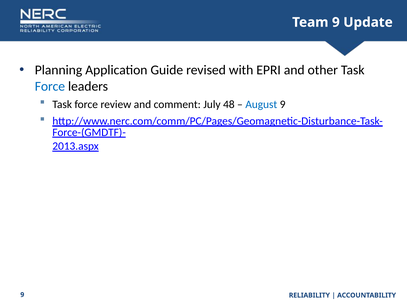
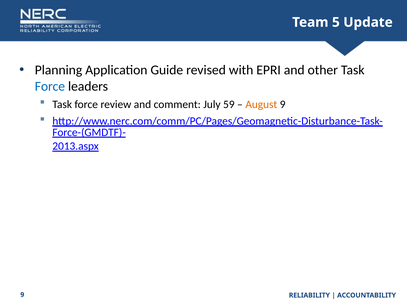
Team 9: 9 -> 5 (336, 22)
48: 48 -> 59 (229, 104)
August colour: blue -> orange (261, 104)
